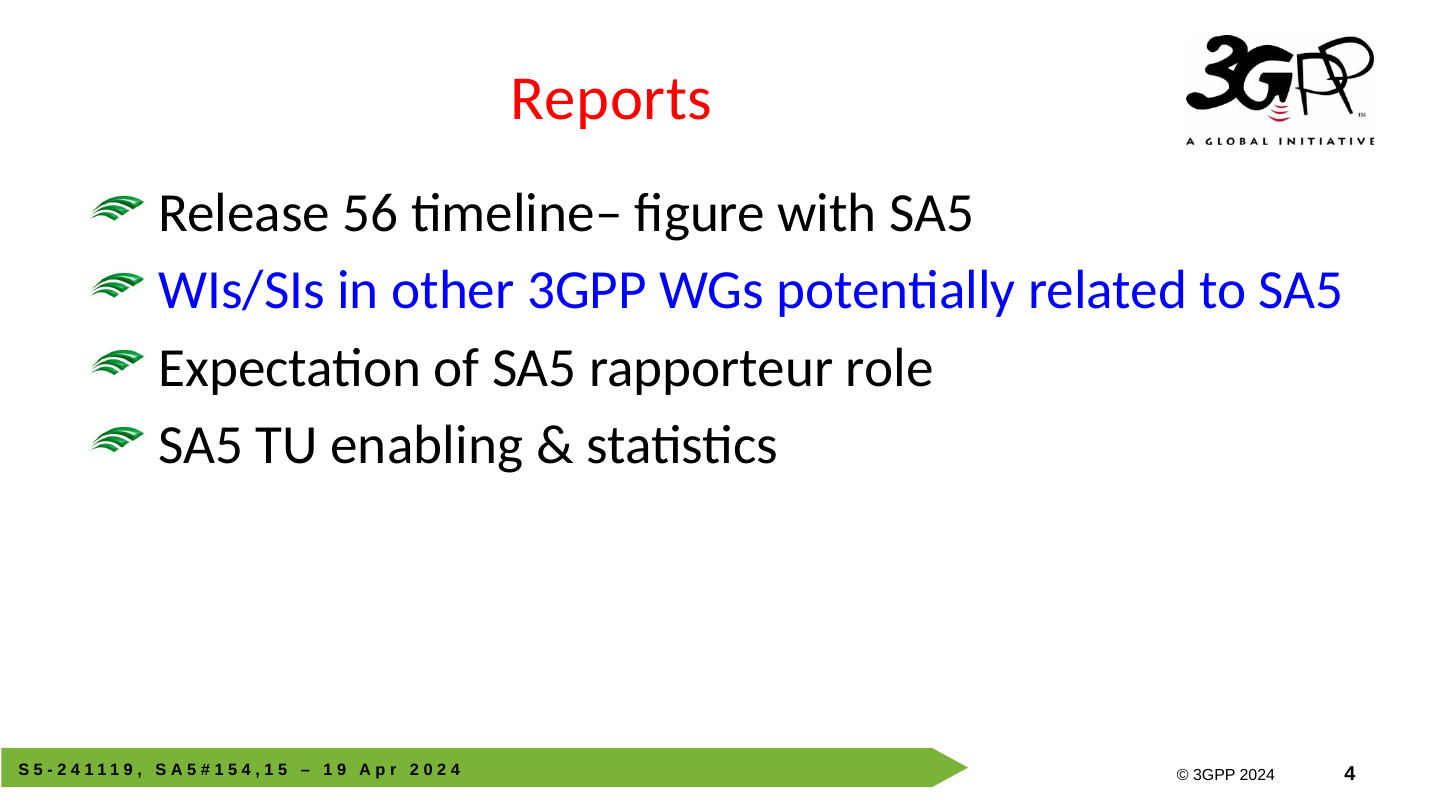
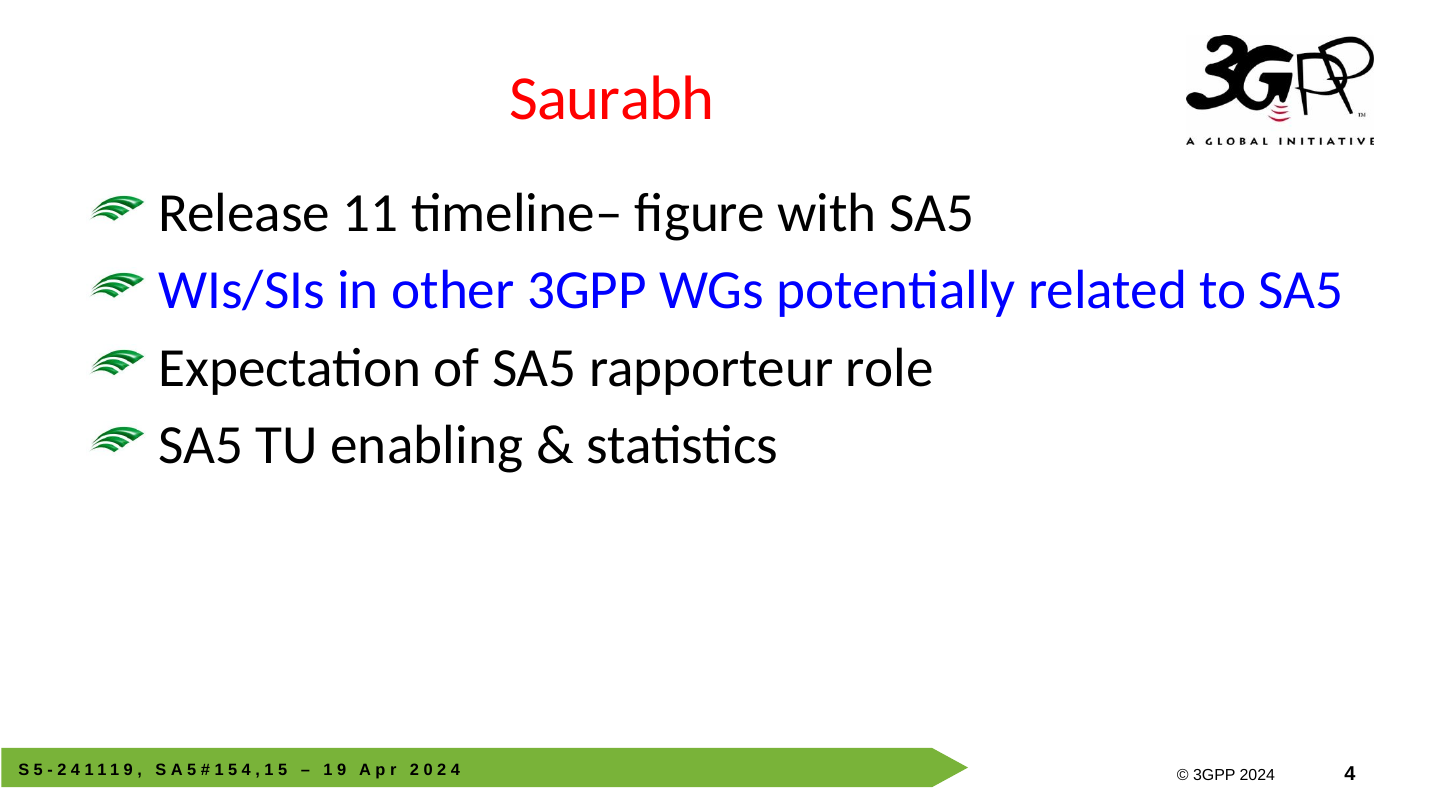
Reports: Reports -> Saurabh (612, 98)
56: 56 -> 11 (371, 213)
